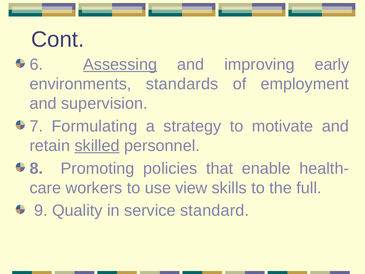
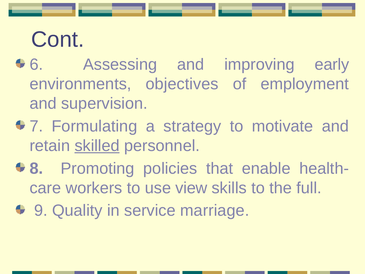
Assessing underline: present -> none (120, 64)
standards: standards -> objectives (182, 84)
standard: standard -> marriage (215, 210)
